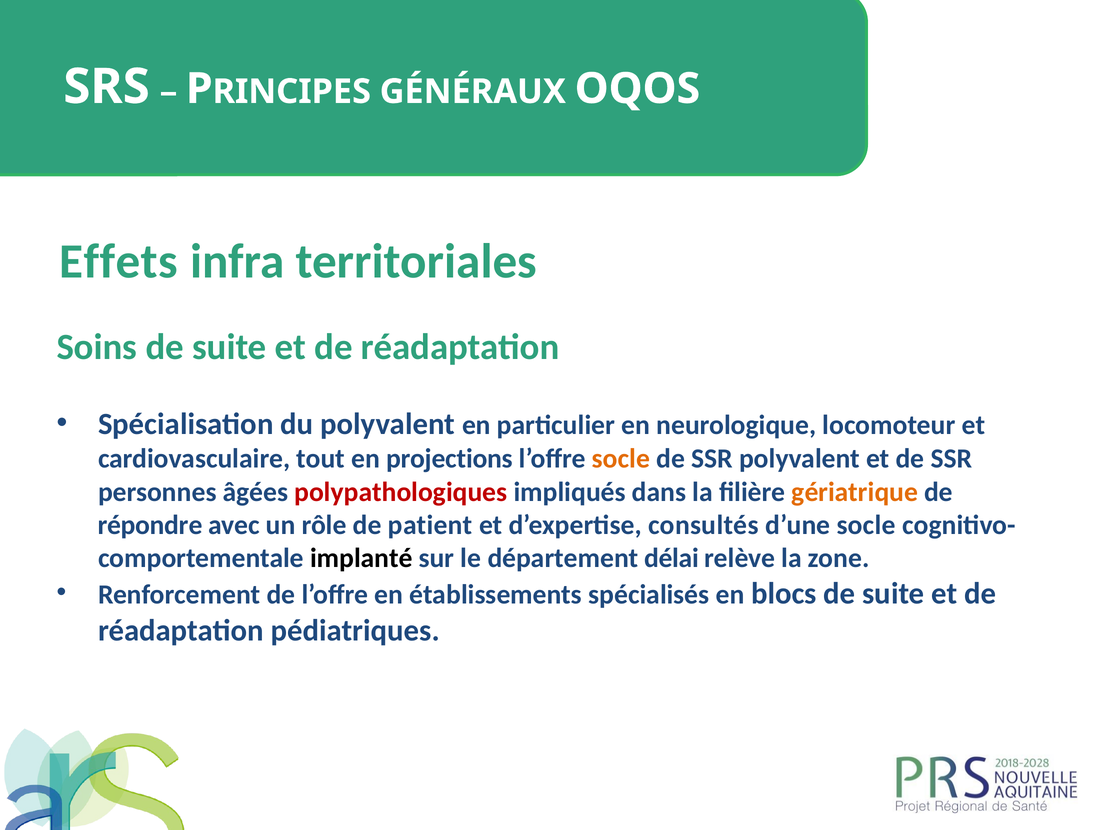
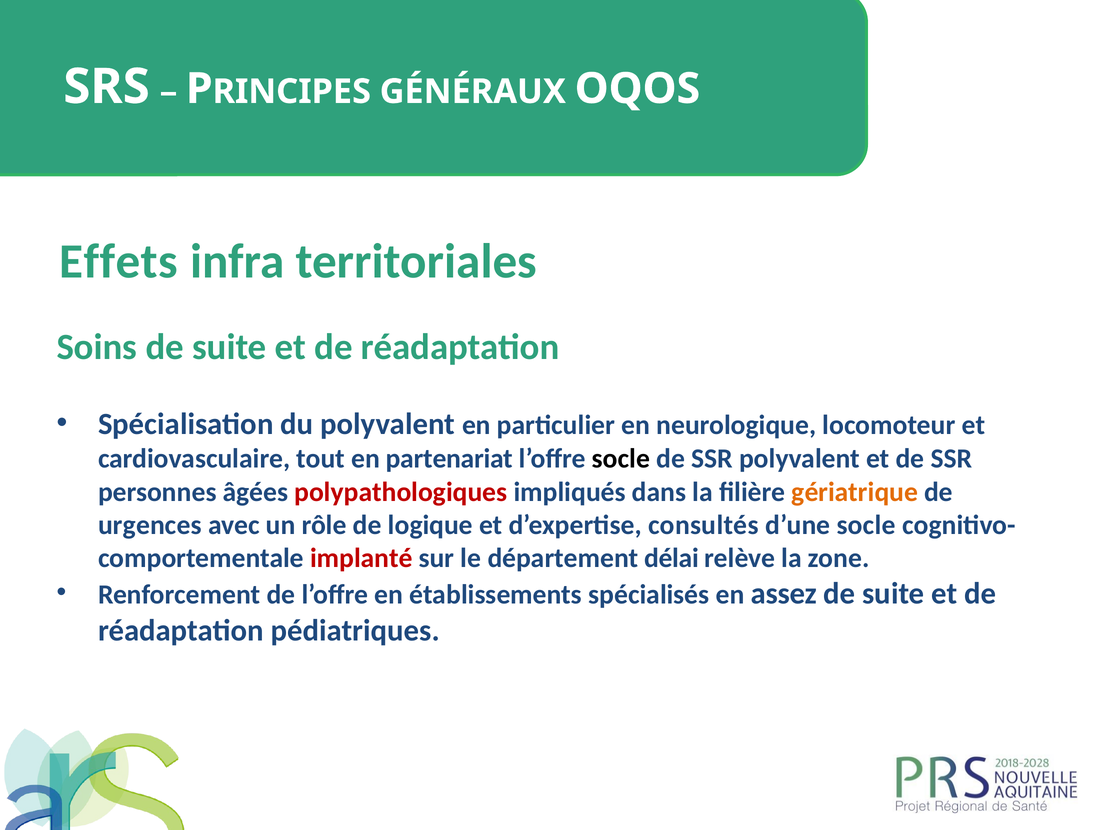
projections: projections -> partenariat (449, 458)
socle colour: orange -> black (621, 458)
répondre: répondre -> urgences (150, 525)
patient: patient -> logique (430, 525)
implanté colour: black -> red (361, 558)
blocs: blocs -> assez (784, 593)
